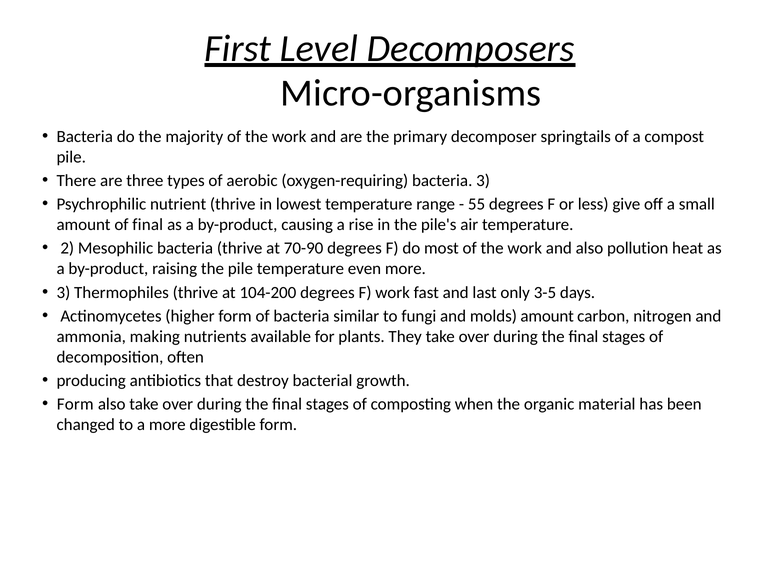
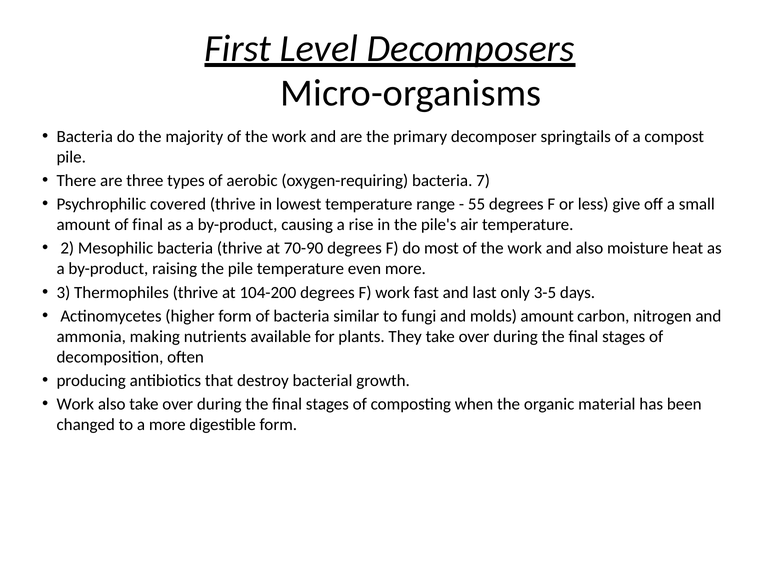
bacteria 3: 3 -> 7 (483, 181)
nutrient: nutrient -> covered (178, 204)
pollution: pollution -> moisture (638, 248)
Form: Form -> Work (75, 404)
